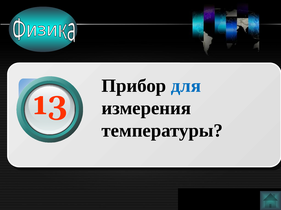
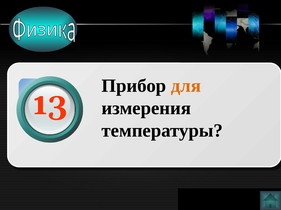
для colour: blue -> orange (186, 86)
